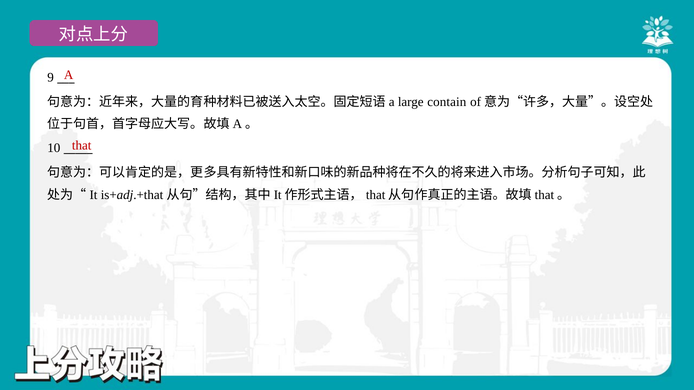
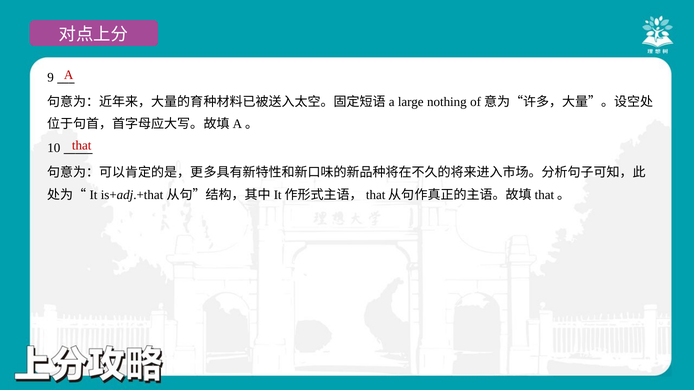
contain: contain -> nothing (447, 102)
